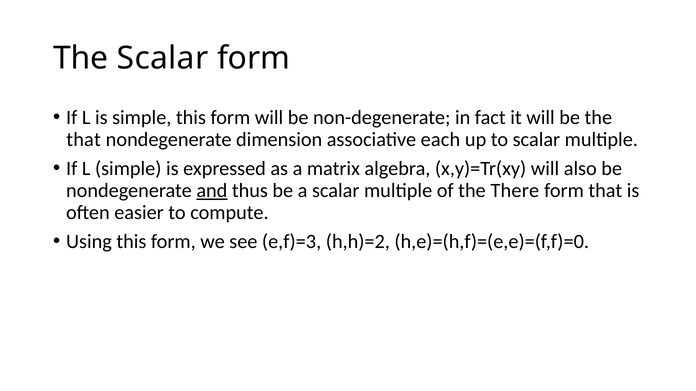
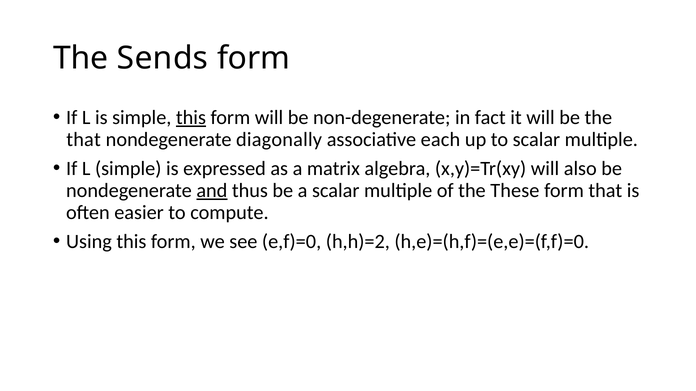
The Scalar: Scalar -> Sends (163, 58)
this underline: none -> present (191, 118)
dimension: dimension -> diagonally (279, 140)
There: There -> These (515, 191)
e,f)=3: e,f)=3 -> e,f)=0 (292, 242)
